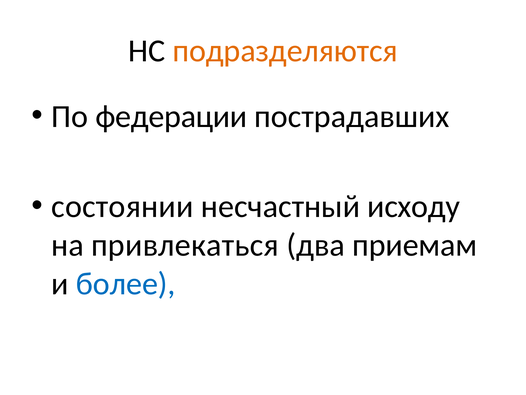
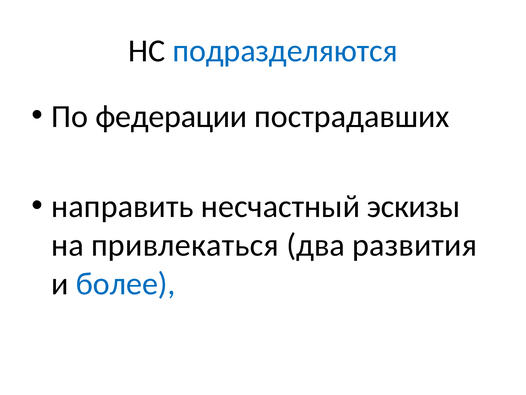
подразделяются colour: orange -> blue (285, 51)
состоянии: состоянии -> направить (122, 206)
исходу: исходу -> эскизы (414, 206)
приемам: приемам -> развития (415, 245)
